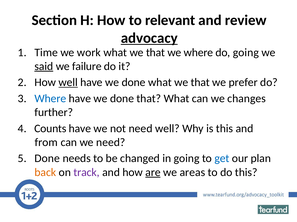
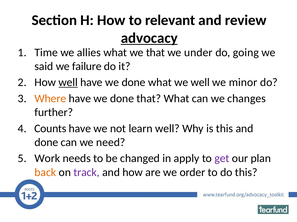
work: work -> allies (89, 53)
we where: where -> under (198, 53)
said underline: present -> none (44, 66)
done what we that: that -> well (200, 83)
prefer: prefer -> minor (243, 83)
Where colour: blue -> orange (50, 99)
not need: need -> learn (141, 129)
from: from -> done (46, 143)
Done: Done -> Work (47, 159)
in going: going -> apply (187, 159)
get colour: blue -> purple (222, 159)
are underline: present -> none (153, 173)
areas: areas -> order (192, 173)
